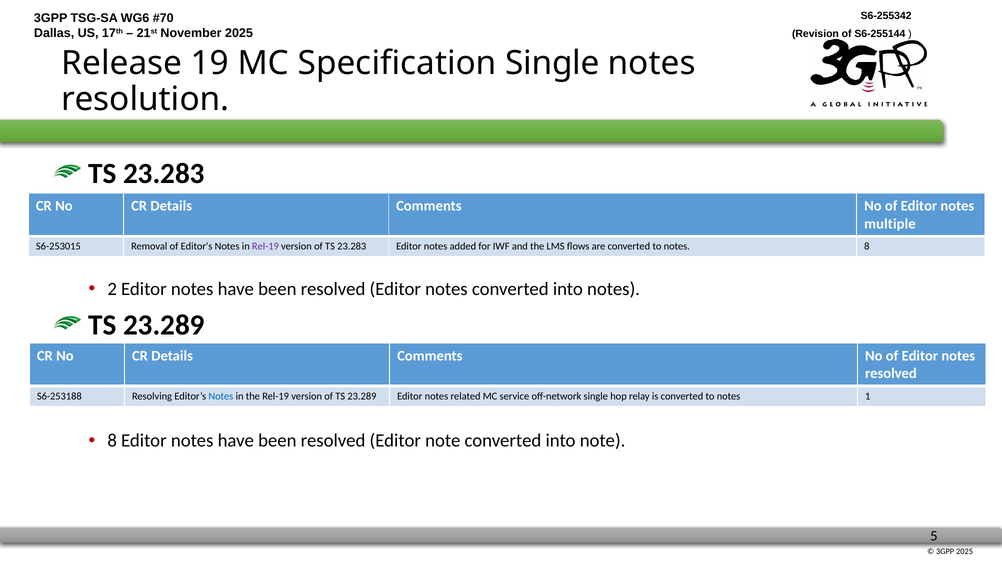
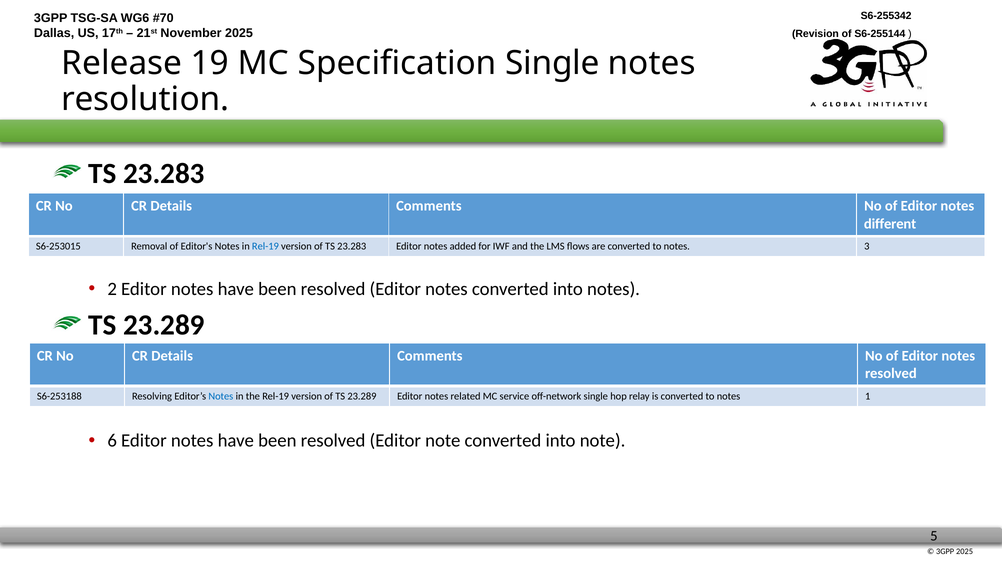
multiple: multiple -> different (890, 224)
Rel-19 colour: purple -> blue (265, 246)
notes 8: 8 -> 3 (867, 246)
8: 8 -> 6 (112, 440)
